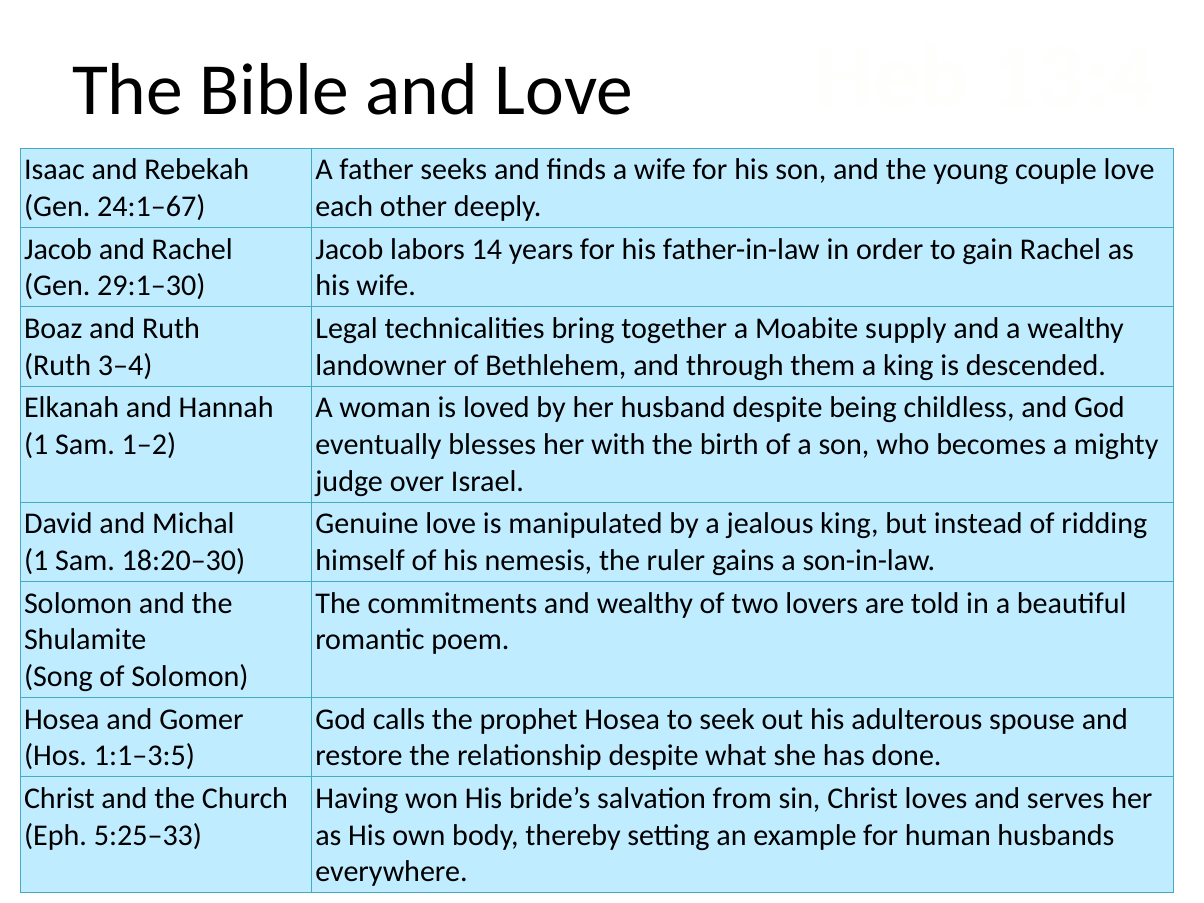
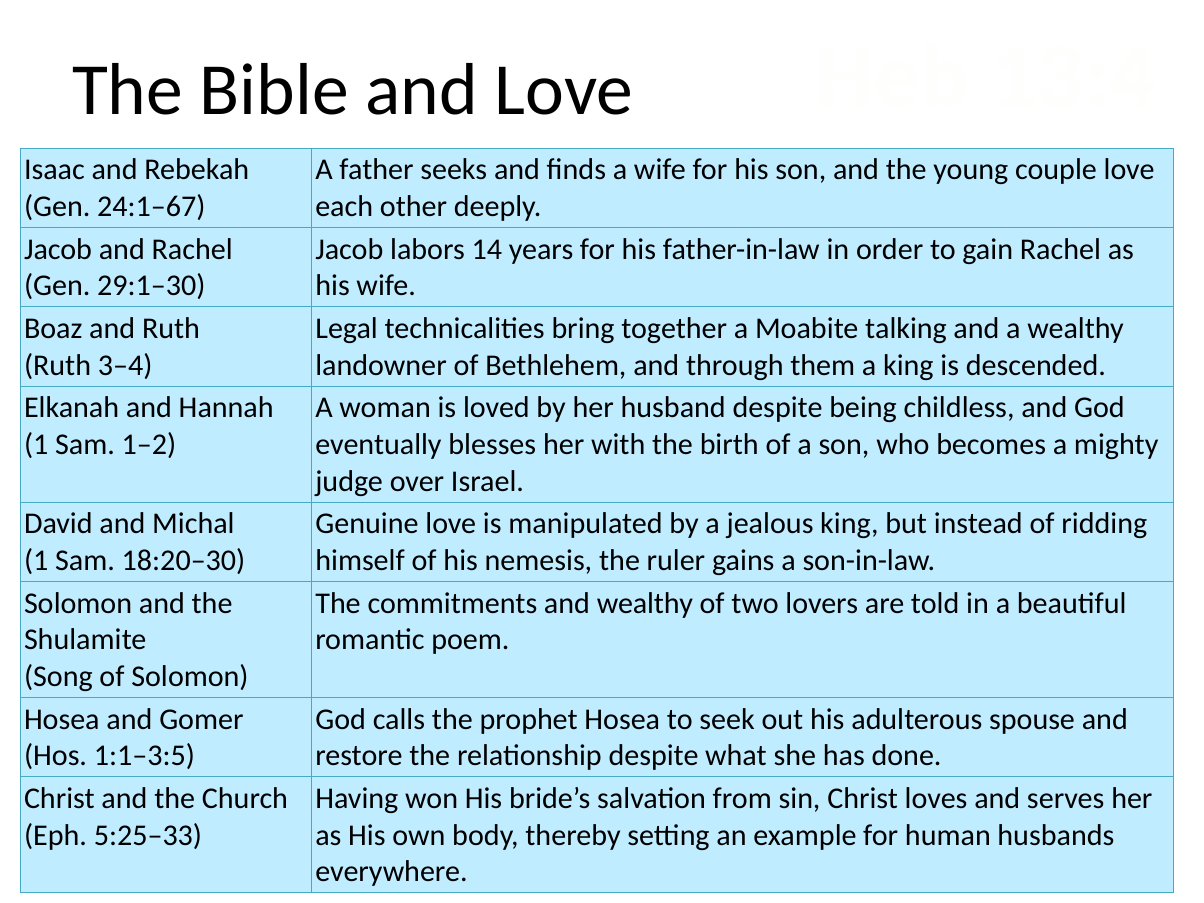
supply: supply -> talking (906, 329)
